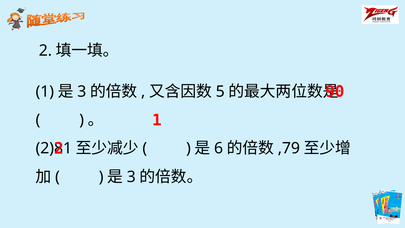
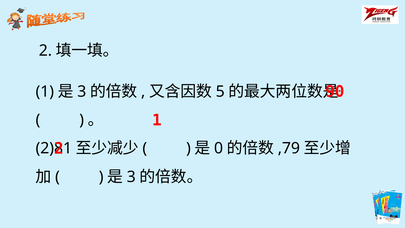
6: 6 -> 0 (219, 148)
